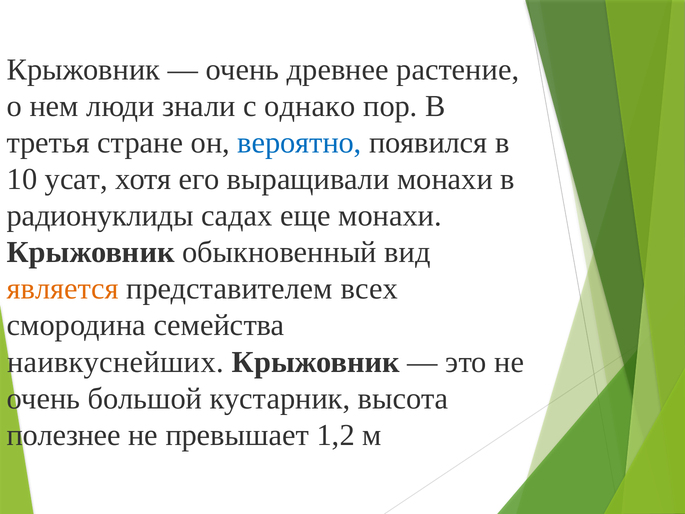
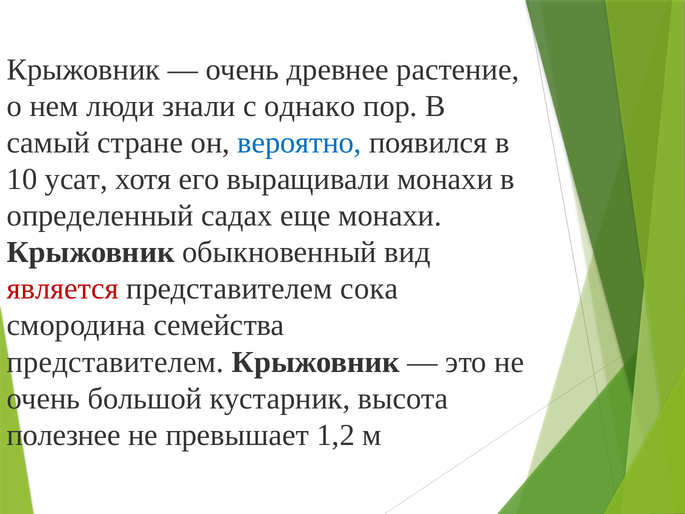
третья: третья -> самый (48, 143)
радионуклиды: радионуклиды -> определенный (100, 216)
является colour: orange -> red (63, 289)
всех: всех -> сока (369, 289)
наивкуснейших: наивкуснейших -> представителем (115, 362)
